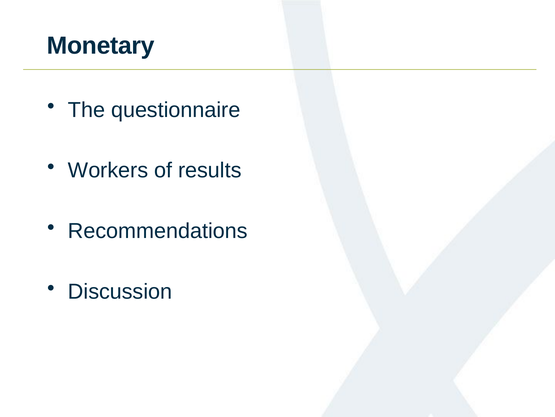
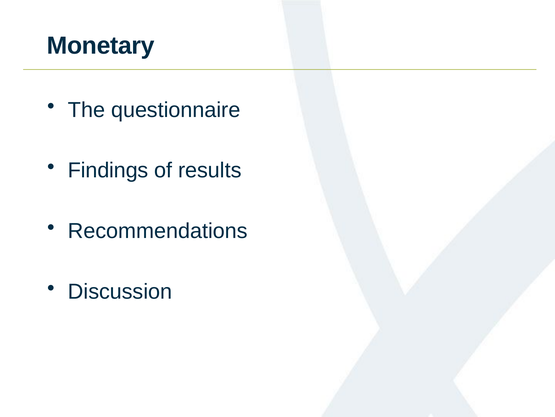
Workers: Workers -> Findings (108, 170)
